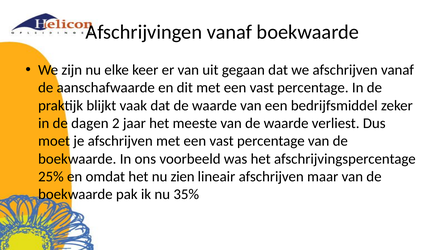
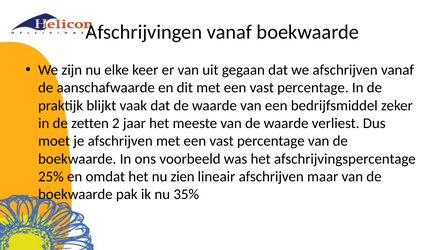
dagen: dagen -> zetten (90, 123)
